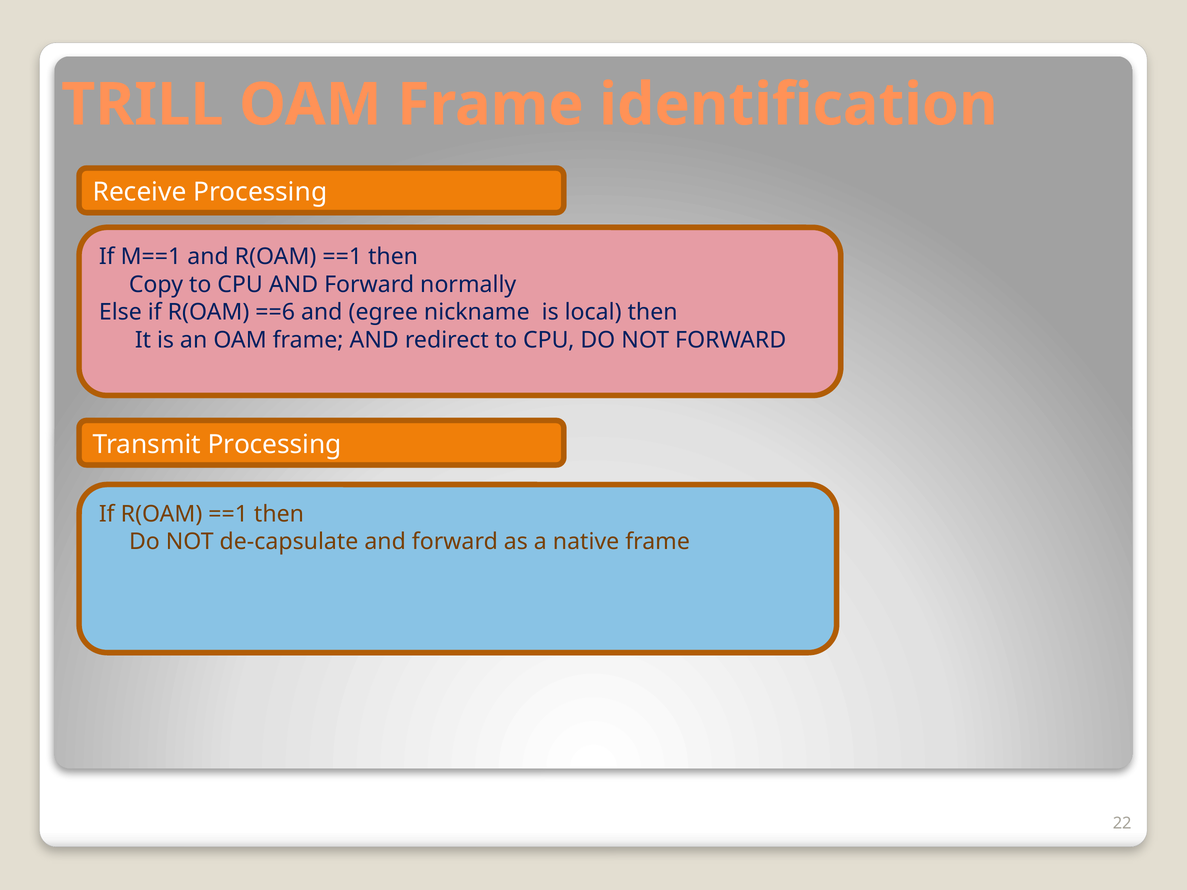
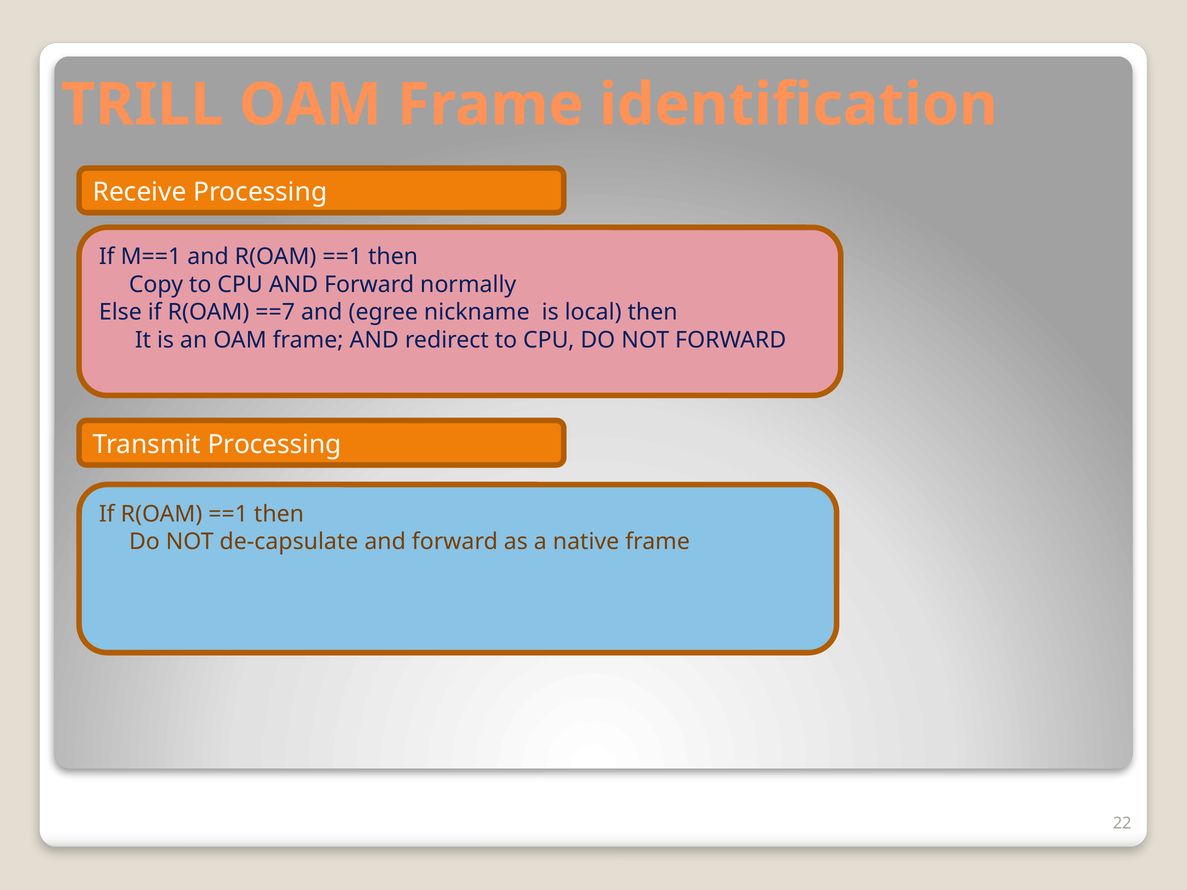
==6: ==6 -> ==7 (275, 312)
